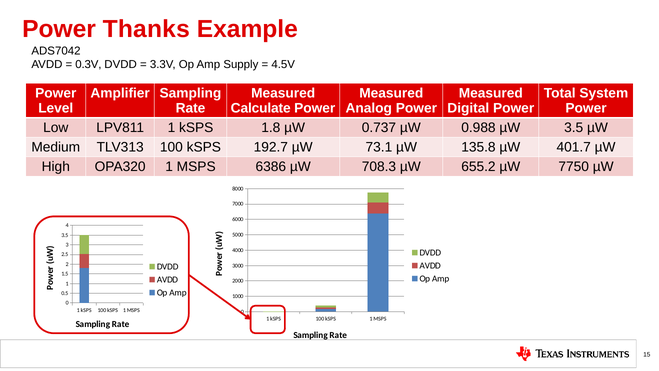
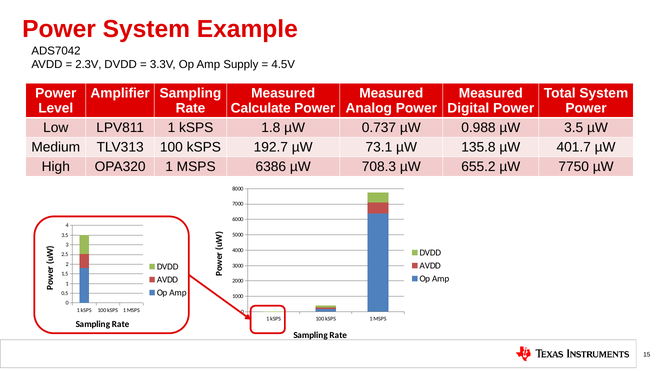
Power Thanks: Thanks -> System (146, 29)
0.3V: 0.3V -> 2.3V (88, 65)
